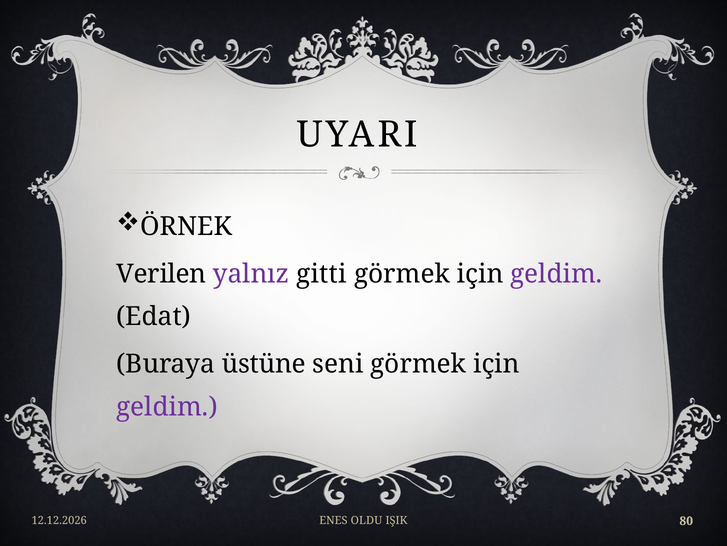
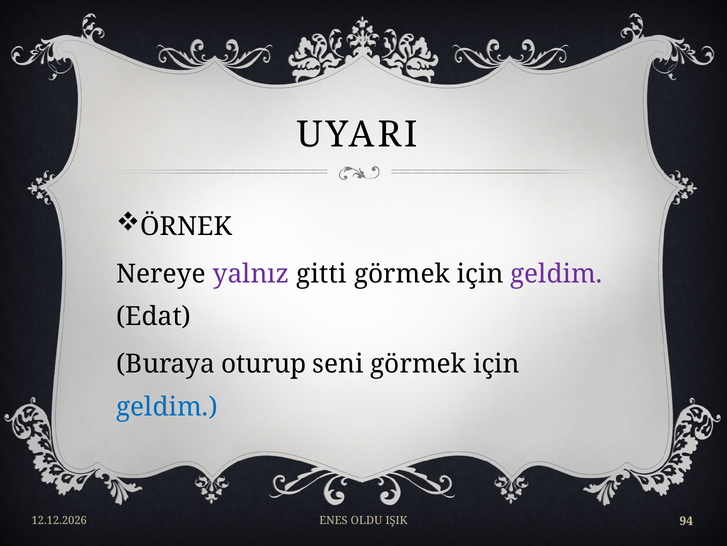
Verilen: Verilen -> Nereye (161, 274)
üstüne: üstüne -> oturup (264, 364)
geldim colour: purple -> blue (167, 406)
80: 80 -> 94 (686, 520)
